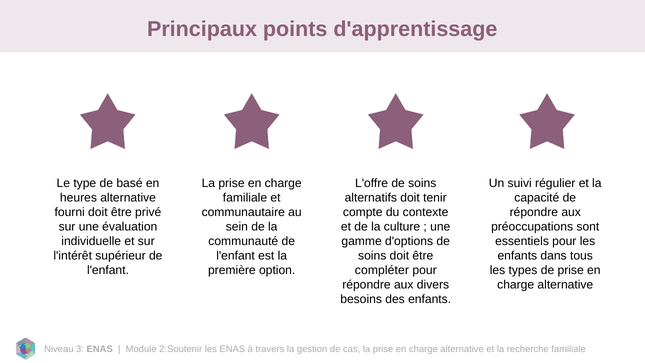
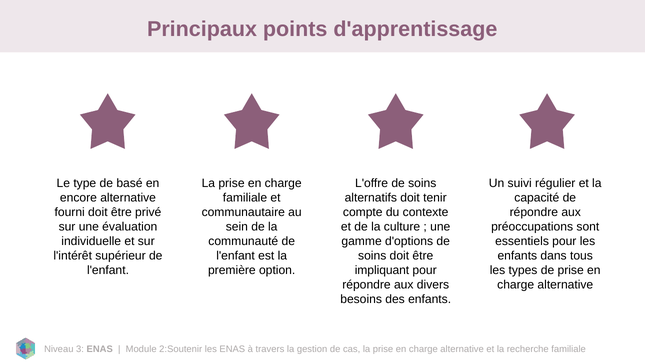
heures: heures -> encore (78, 198)
compléter: compléter -> impliquant (382, 270)
